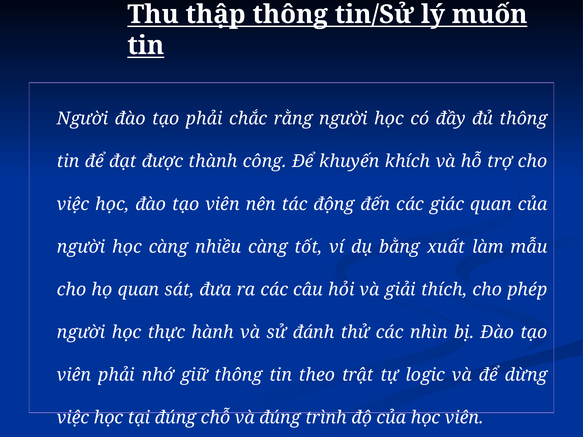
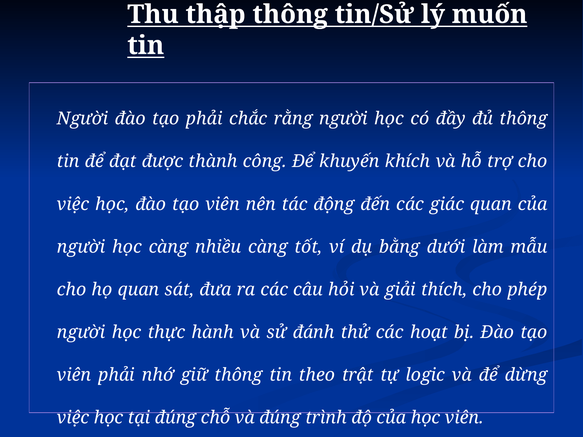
xuất: xuất -> dưới (446, 247)
nhìn: nhìn -> hoạt (429, 332)
